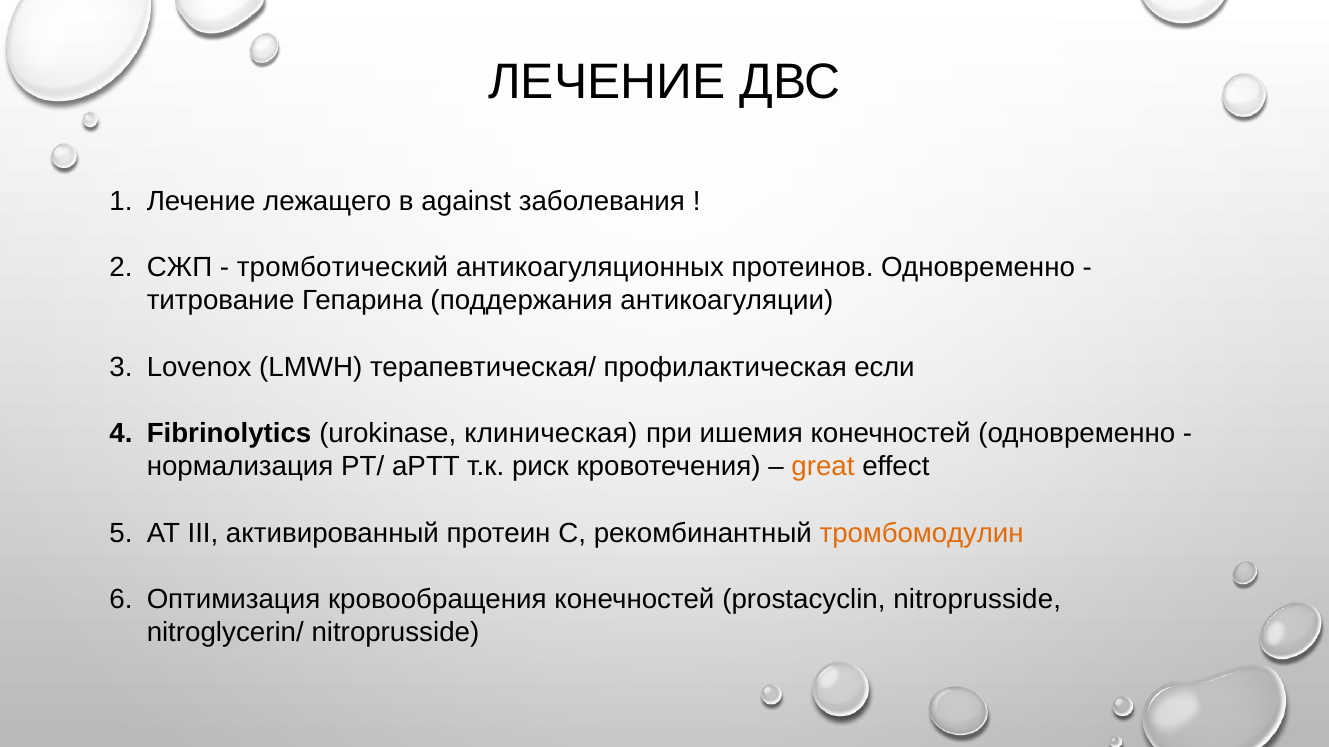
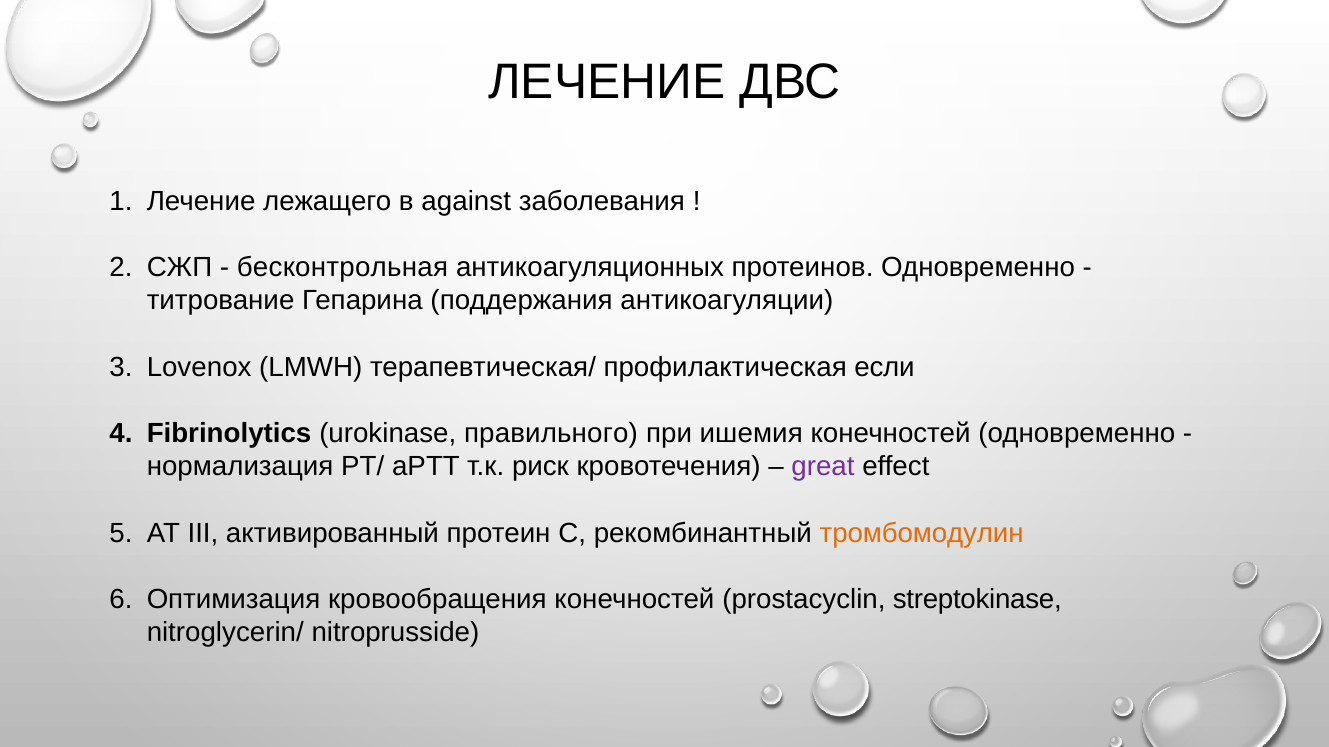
тромботический: тромботический -> бесконтрольная (342, 268)
клиническая: клиническая -> правильного (551, 434)
great colour: orange -> purple (823, 467)
prostacyclin nitroprusside: nitroprusside -> streptokinase (977, 600)
